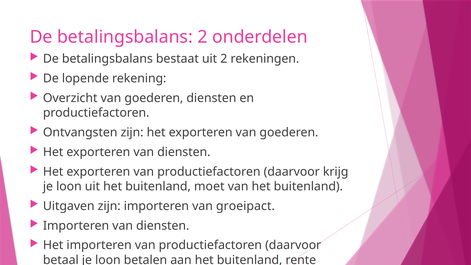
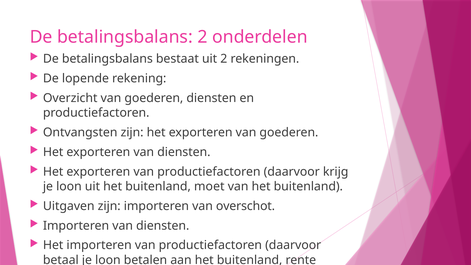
groeipact: groeipact -> overschot (246, 206)
